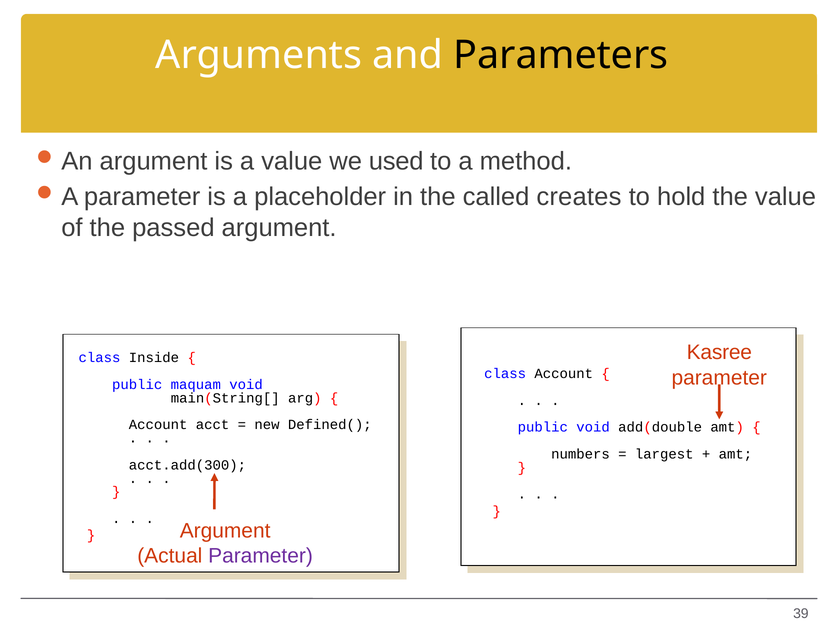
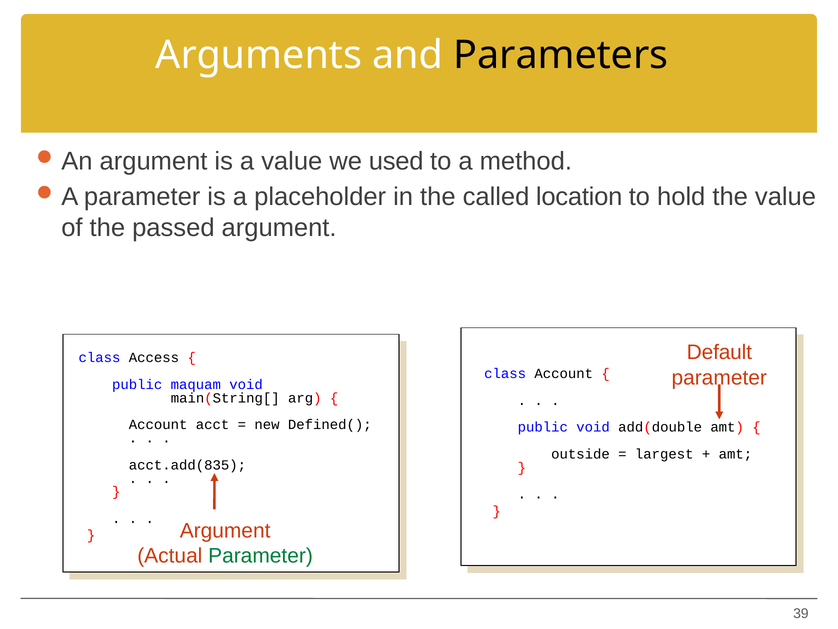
creates: creates -> location (579, 197)
Kasree: Kasree -> Default (719, 352)
Inside: Inside -> Access (154, 357)
numbers: numbers -> outside (581, 454)
acct.add(300: acct.add(300 -> acct.add(835 (187, 465)
Parameter colour: purple -> green (261, 556)
